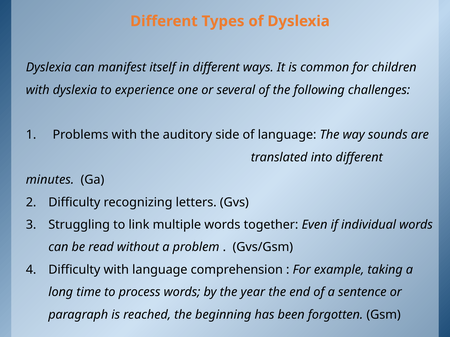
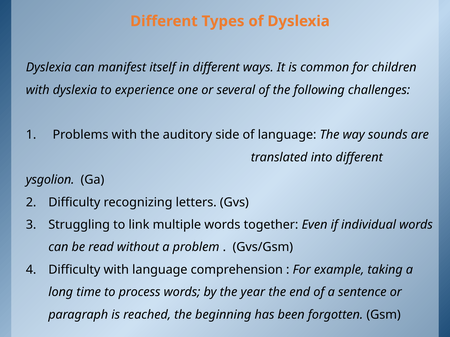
minutes: minutes -> ysgolion (50, 180)
